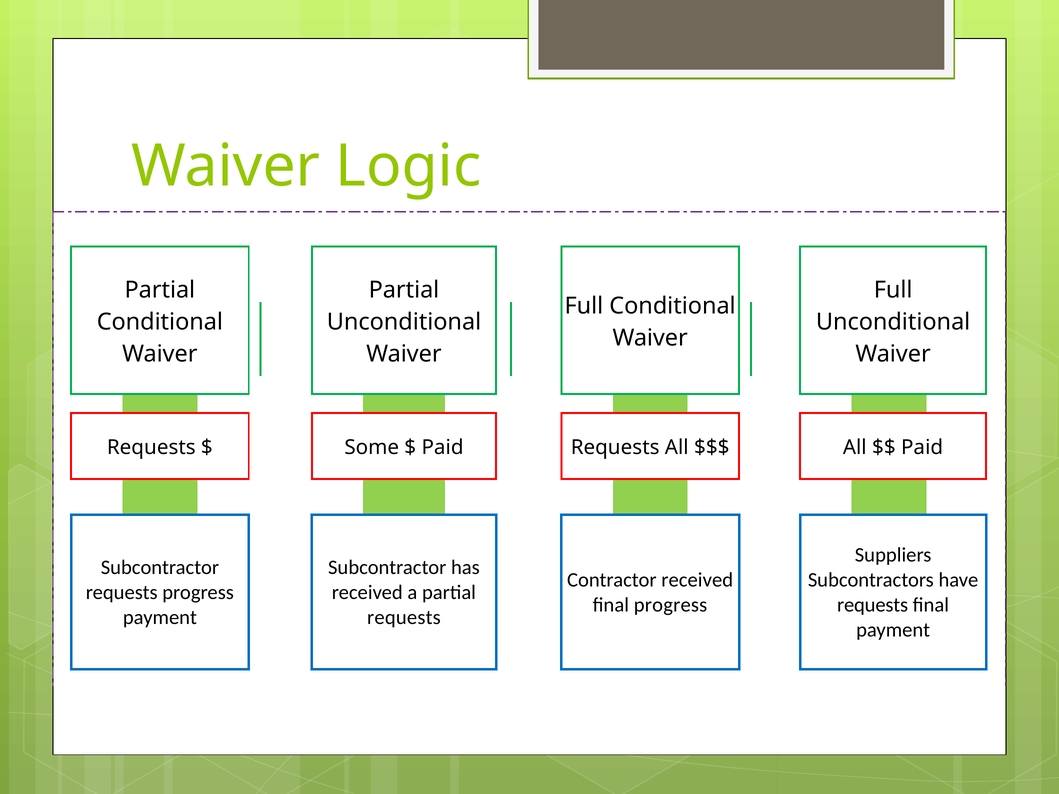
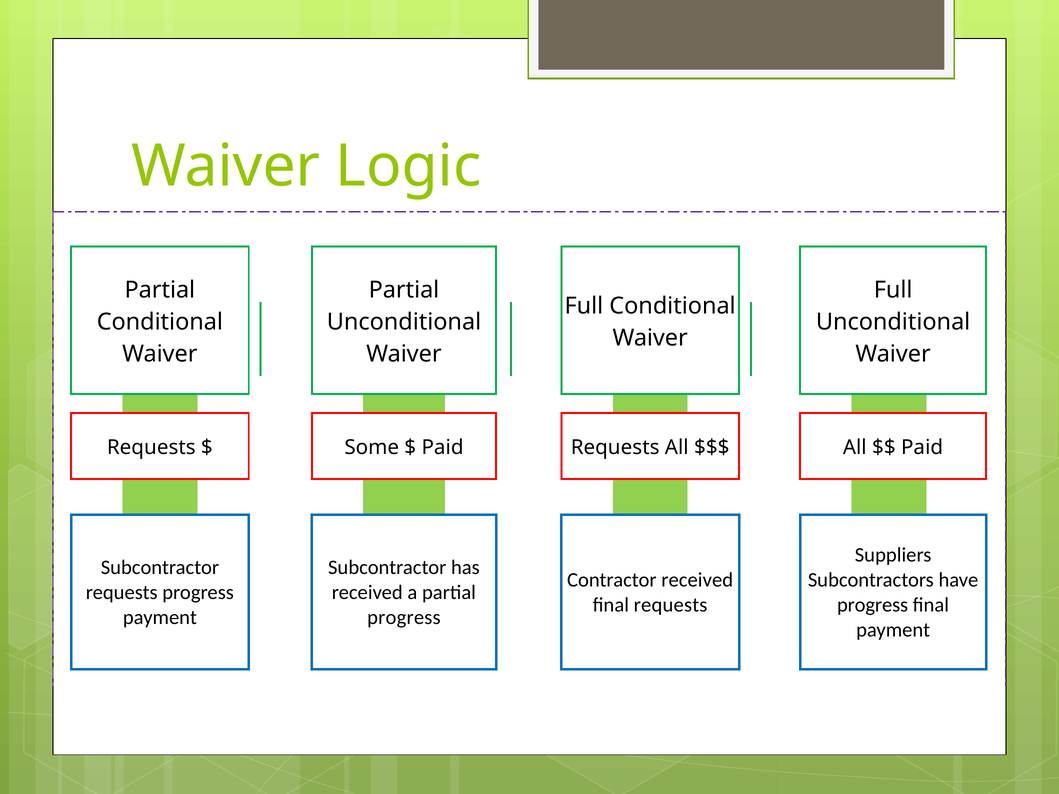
final progress: progress -> requests (671, 605)
requests: requests -> progress (873, 605)
requests: requests -> progress (404, 618)
